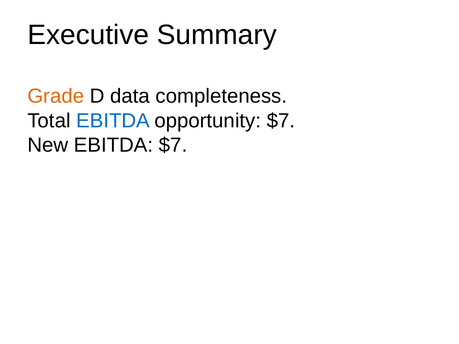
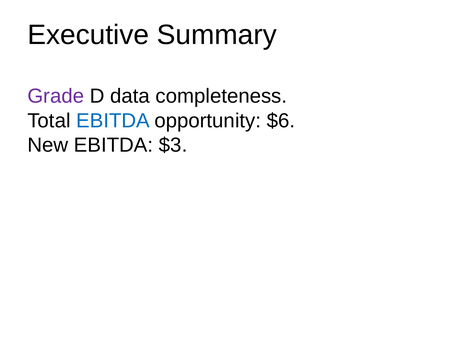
Grade colour: orange -> purple (56, 96)
opportunity $7: $7 -> $6 (281, 121)
EBITDA $7: $7 -> $3 (173, 145)
